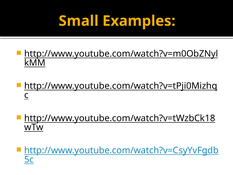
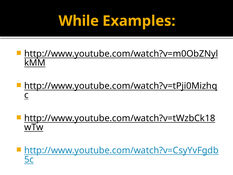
Small: Small -> While (79, 21)
